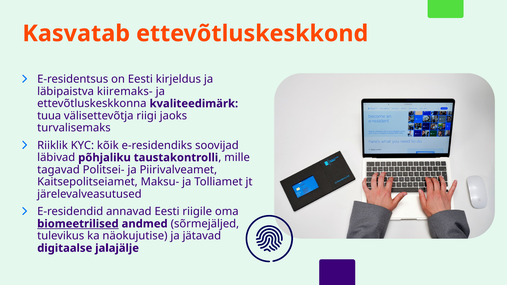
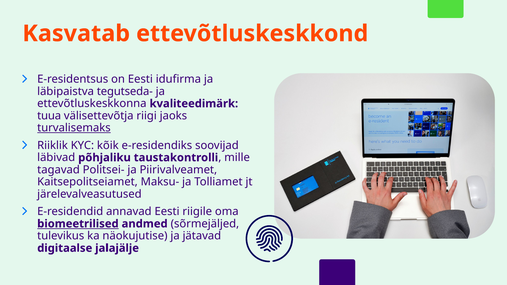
kirjeldus: kirjeldus -> idufirma (178, 79)
kiiremaks-: kiiremaks- -> tegutseda- (125, 91)
turvalisemaks underline: none -> present (74, 128)
